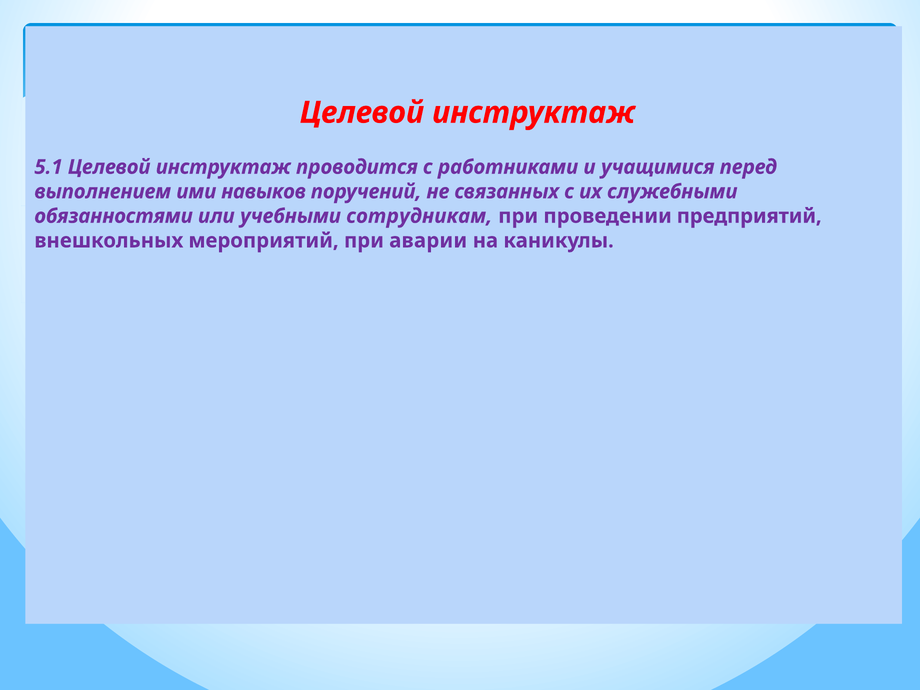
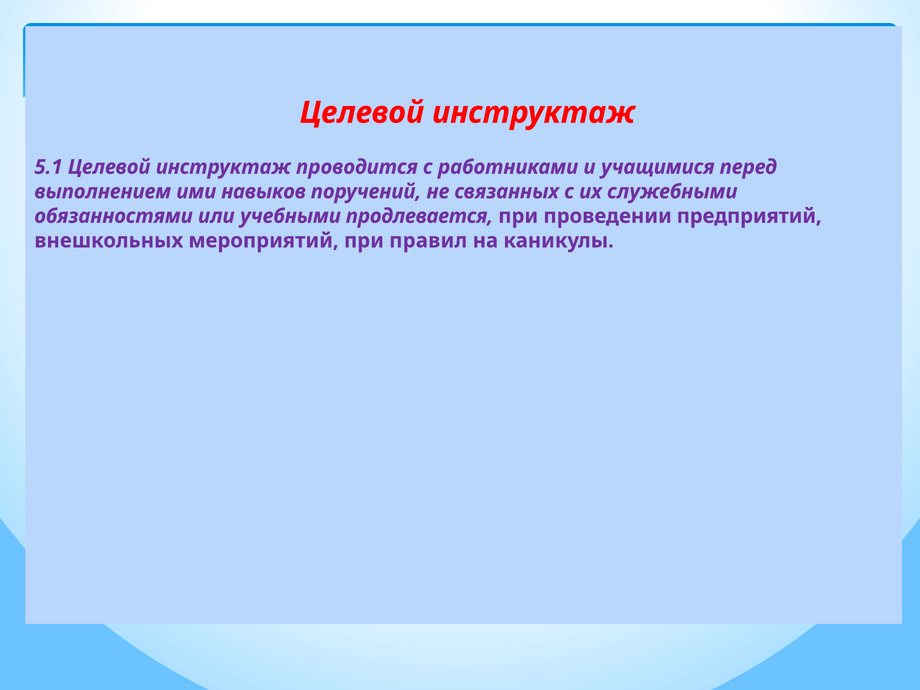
сотрудникам: сотрудникам -> продлевается (419, 216)
аварии: аварии -> правил (428, 241)
